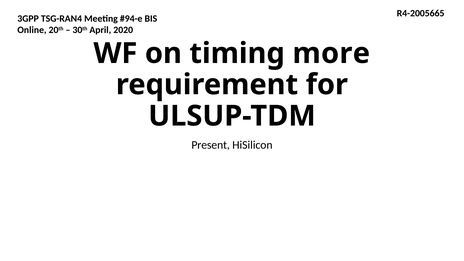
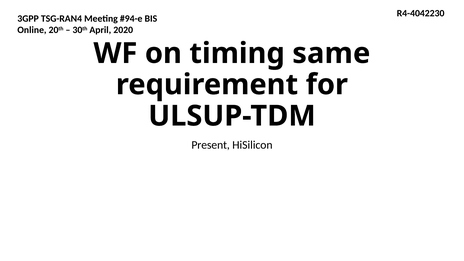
R4-2005665: R4-2005665 -> R4-4042230 (421, 13)
more: more -> same (331, 53)
